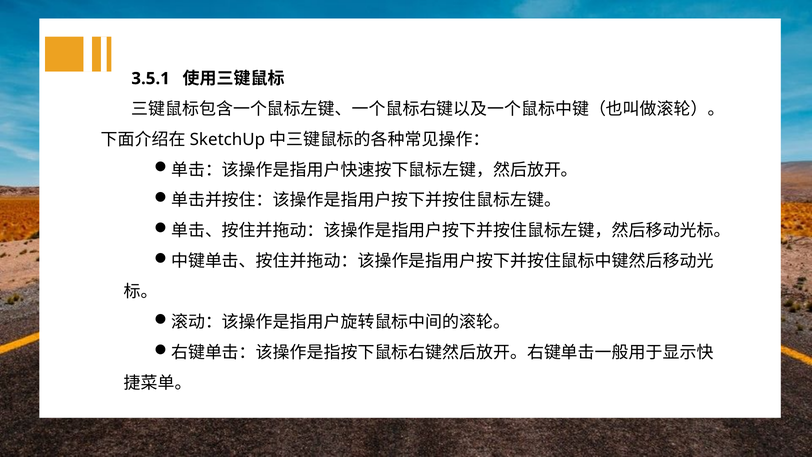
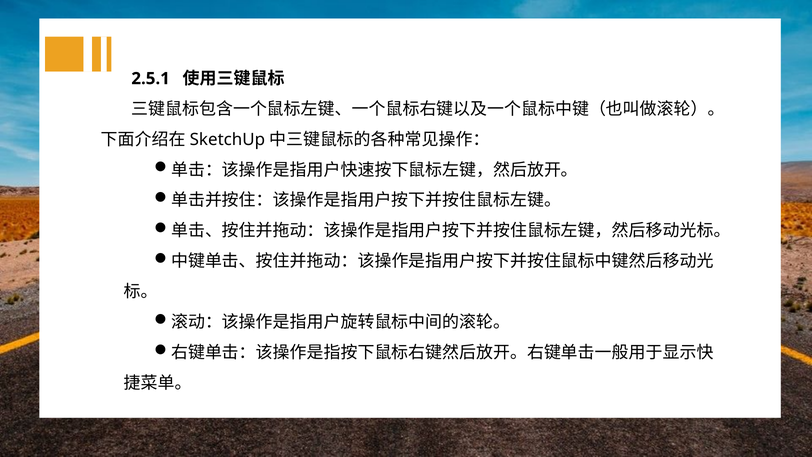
3.5.1: 3.5.1 -> 2.5.1 (151, 78)
